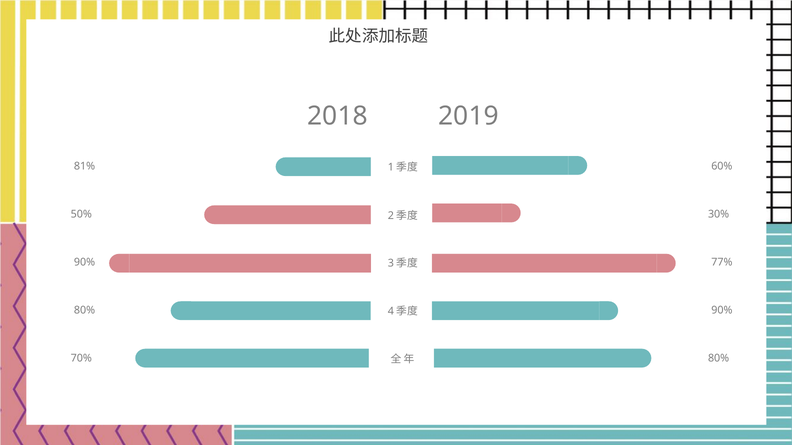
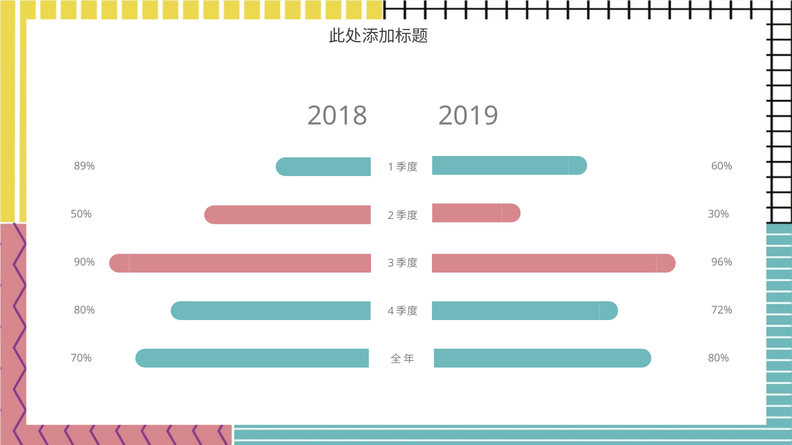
81%: 81% -> 89% (85, 166)
77%: 77% -> 96% (722, 262)
90%: 90% -> 72% (722, 310)
